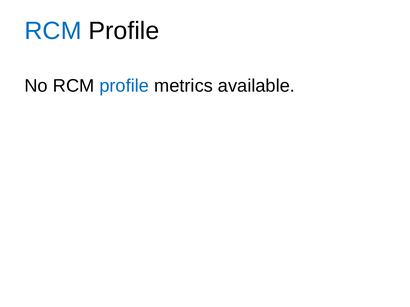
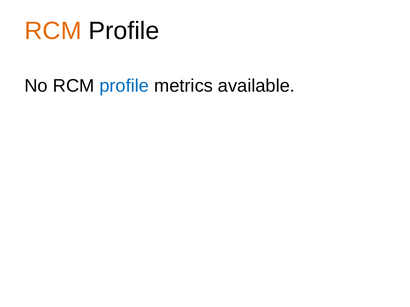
RCM colour: blue -> orange (53, 31)
